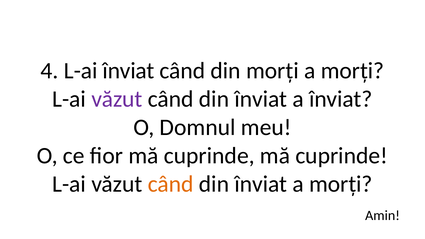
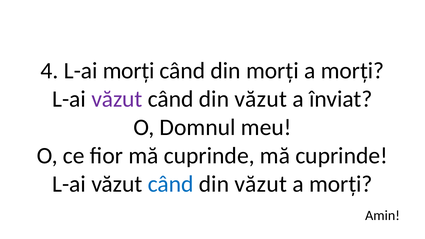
L-ai înviat: înviat -> morți (129, 71)
înviat: înviat -> văzut (261, 99)
când colour: orange -> blue (171, 184)
înviat: înviat -> văzut (261, 184)
